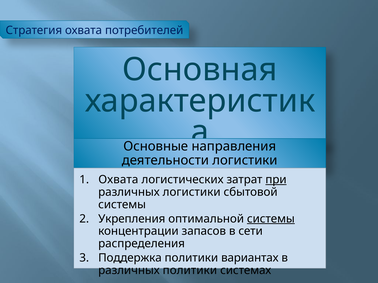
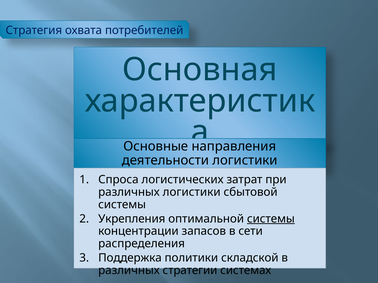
Охвата: Охвата -> Спроса (118, 180)
при underline: present -> none (276, 180)
вариантах: вариантах -> складской (250, 258)
различных политики: политики -> стратегии (190, 271)
